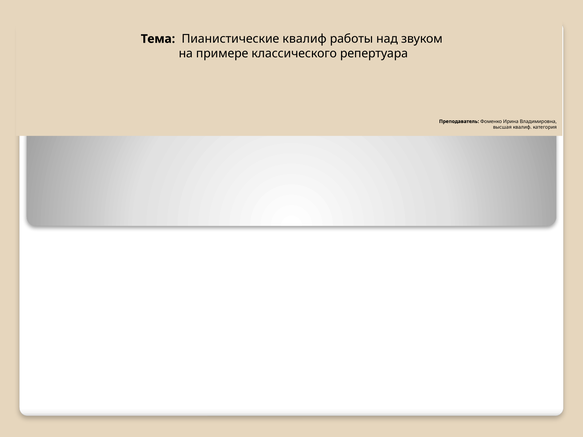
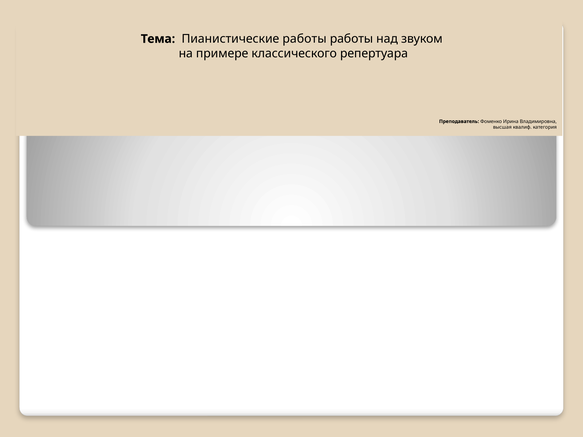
Пианистические квалиф: квалиф -> работы (305, 39)
